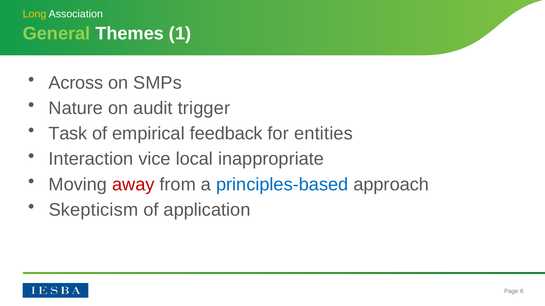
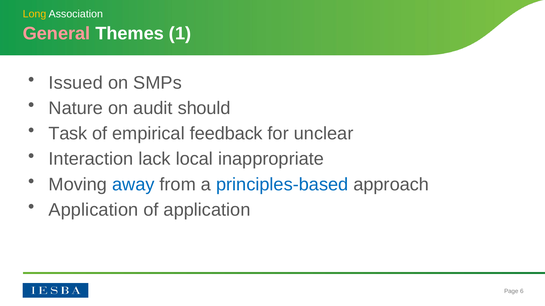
General colour: light green -> pink (57, 34)
Across: Across -> Issued (76, 83)
trigger: trigger -> should (204, 108)
entities: entities -> unclear (324, 134)
vice: vice -> lack (155, 159)
away colour: red -> blue (133, 185)
Skepticism: Skepticism -> Application (93, 210)
